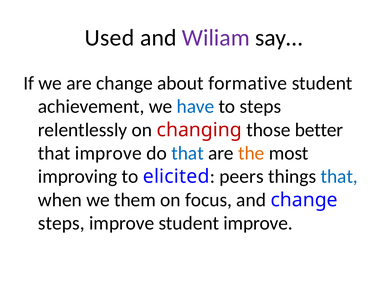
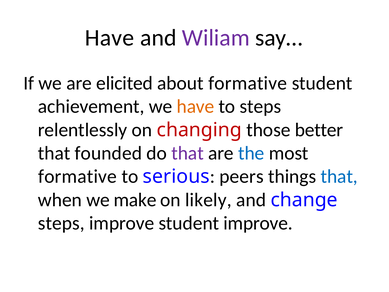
Used: Used -> Have (109, 38)
are change: change -> elicited (125, 83)
have colour: blue -> orange (195, 106)
that improve: improve -> founded (108, 153)
that colour: blue -> purple (188, 153)
the colour: orange -> blue (251, 153)
improving: improving -> formative (78, 176)
elicited: elicited -> serious (176, 176)
them: them -> make (135, 200)
focus: focus -> likely (208, 200)
